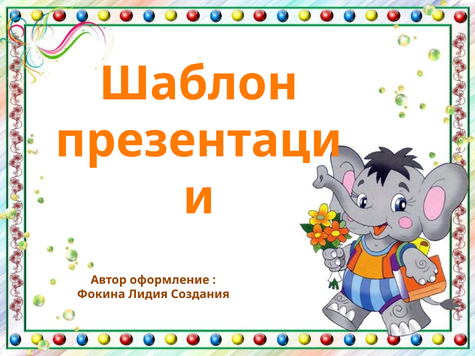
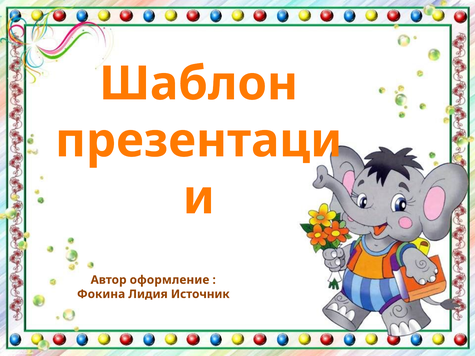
Создания: Создания -> Источник (200, 294)
